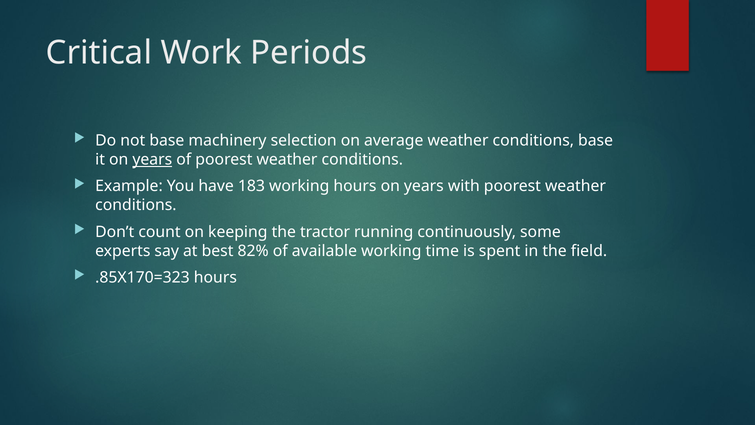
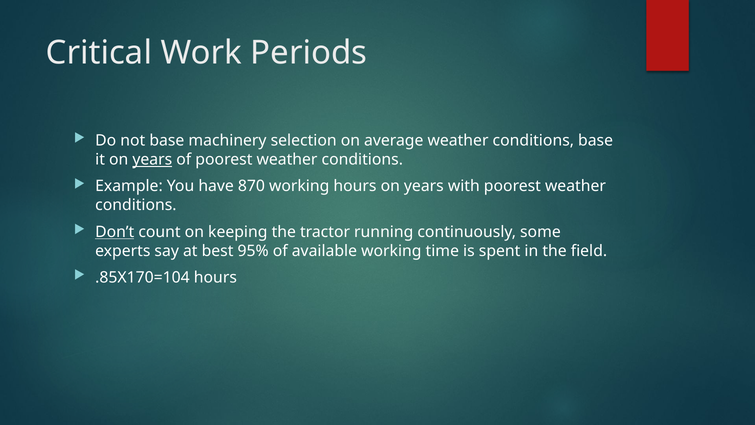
183: 183 -> 870 (251, 186)
Don’t underline: none -> present (115, 232)
82%: 82% -> 95% (253, 251)
.85X170=323: .85X170=323 -> .85X170=104 (142, 277)
